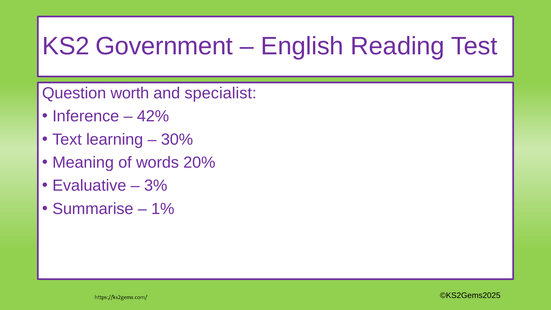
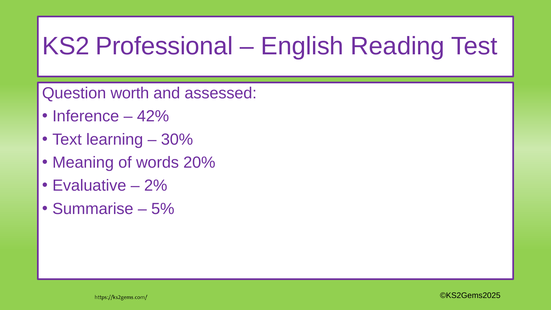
Government: Government -> Professional (164, 46)
specialist: specialist -> assessed (221, 93)
3%: 3% -> 2% (156, 186)
1%: 1% -> 5% (163, 209)
